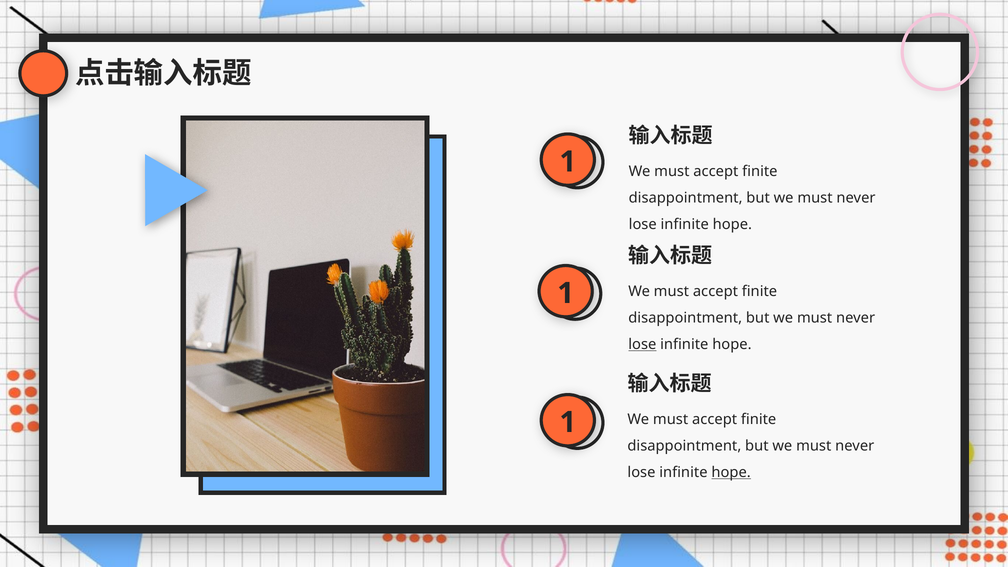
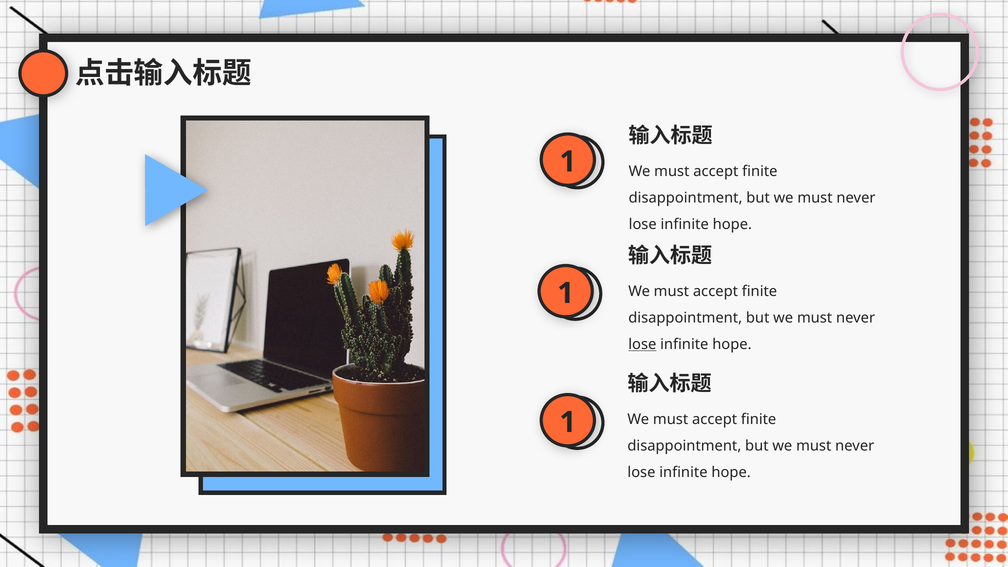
hope underline: present -> none (731, 472)
